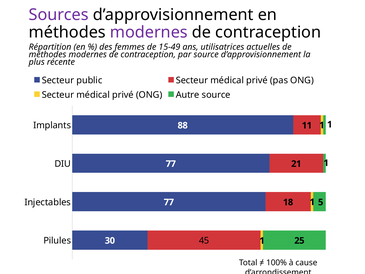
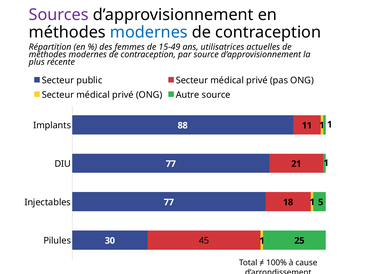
modernes colour: purple -> blue (149, 32)
